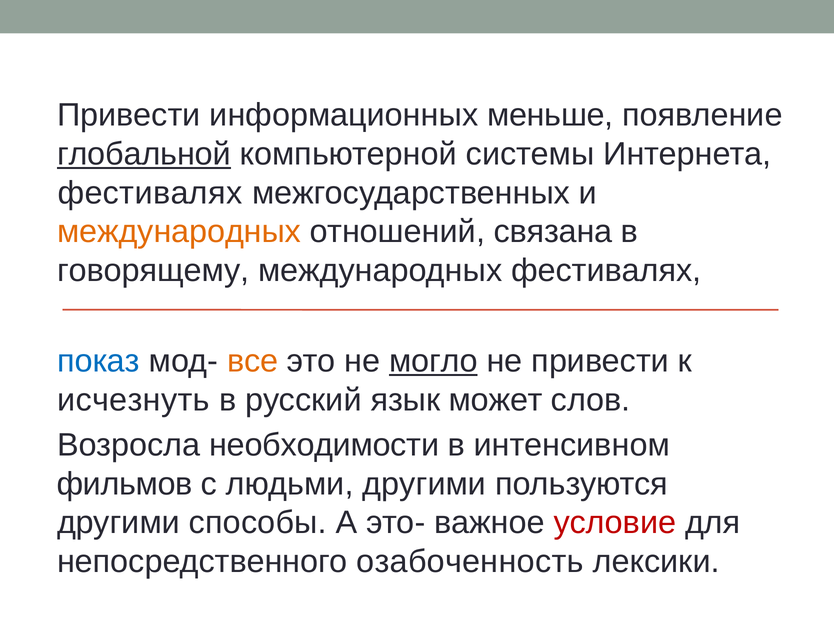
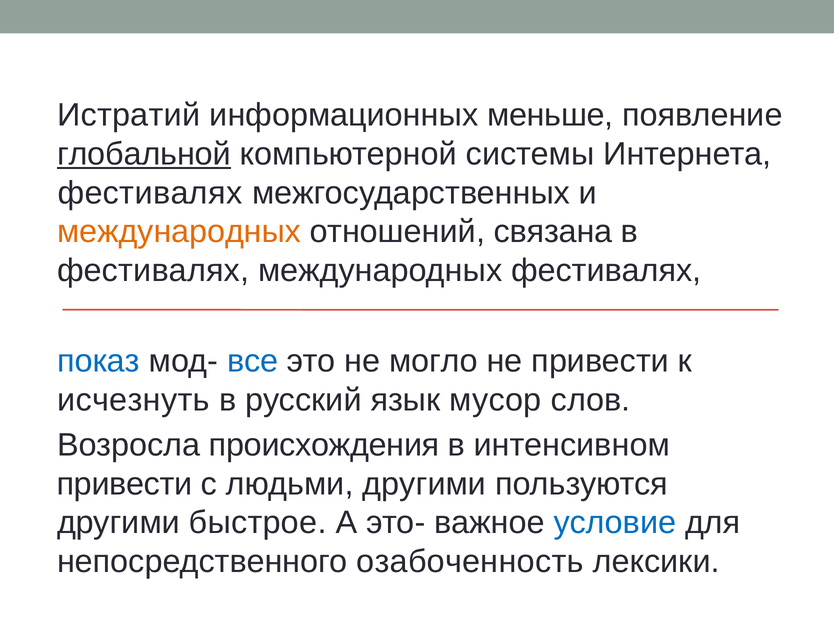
Привести: Привести -> Истратий (129, 115)
говорящему: говорящему -> фестивалях (153, 271)
все colour: orange -> blue (253, 361)
могло underline: present -> none (433, 361)
может: может -> мусор (495, 400)
необходимости: необходимости -> происхождения (324, 446)
фильмов: фильмов -> привести (125, 484)
способы: способы -> быстрое (258, 523)
условие colour: red -> blue (615, 523)
